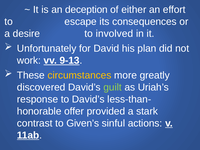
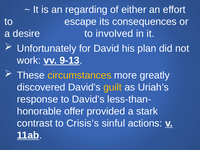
deception: deception -> regarding (86, 10)
guilt colour: light green -> yellow (113, 87)
Given’s: Given’s -> Crisis’s (83, 123)
